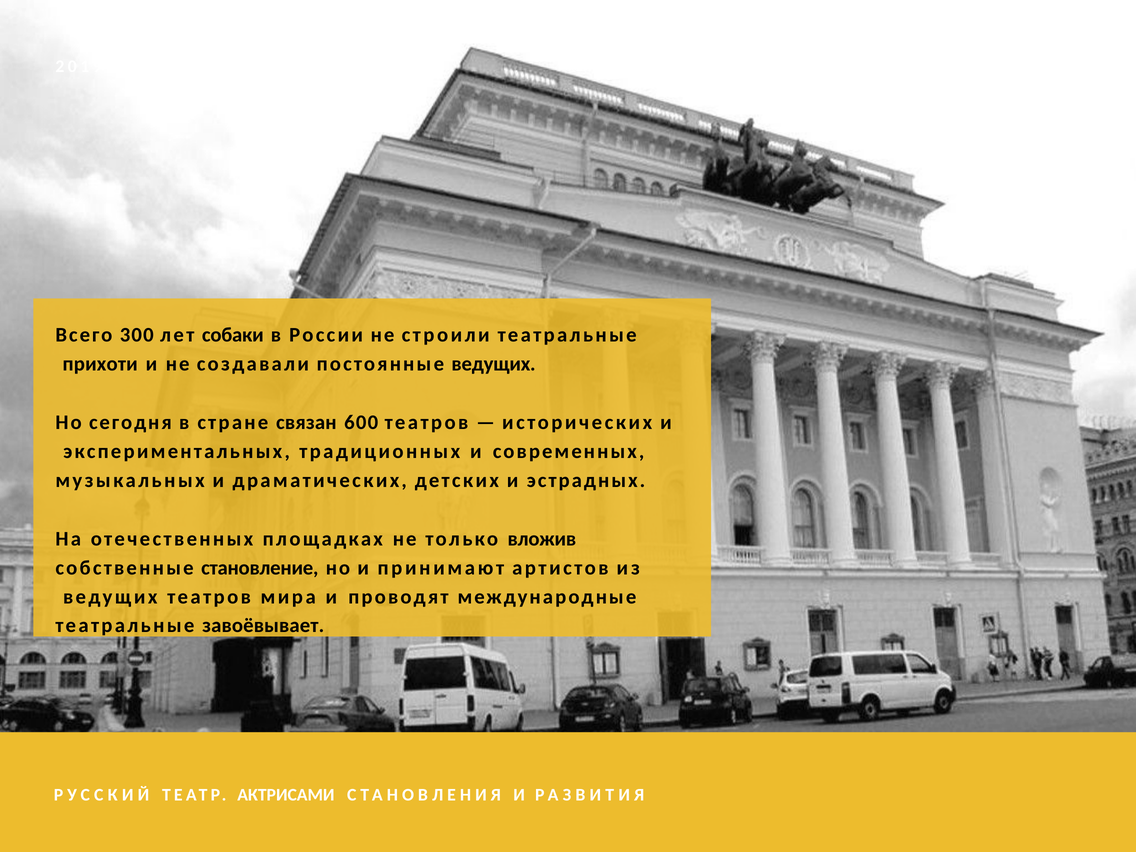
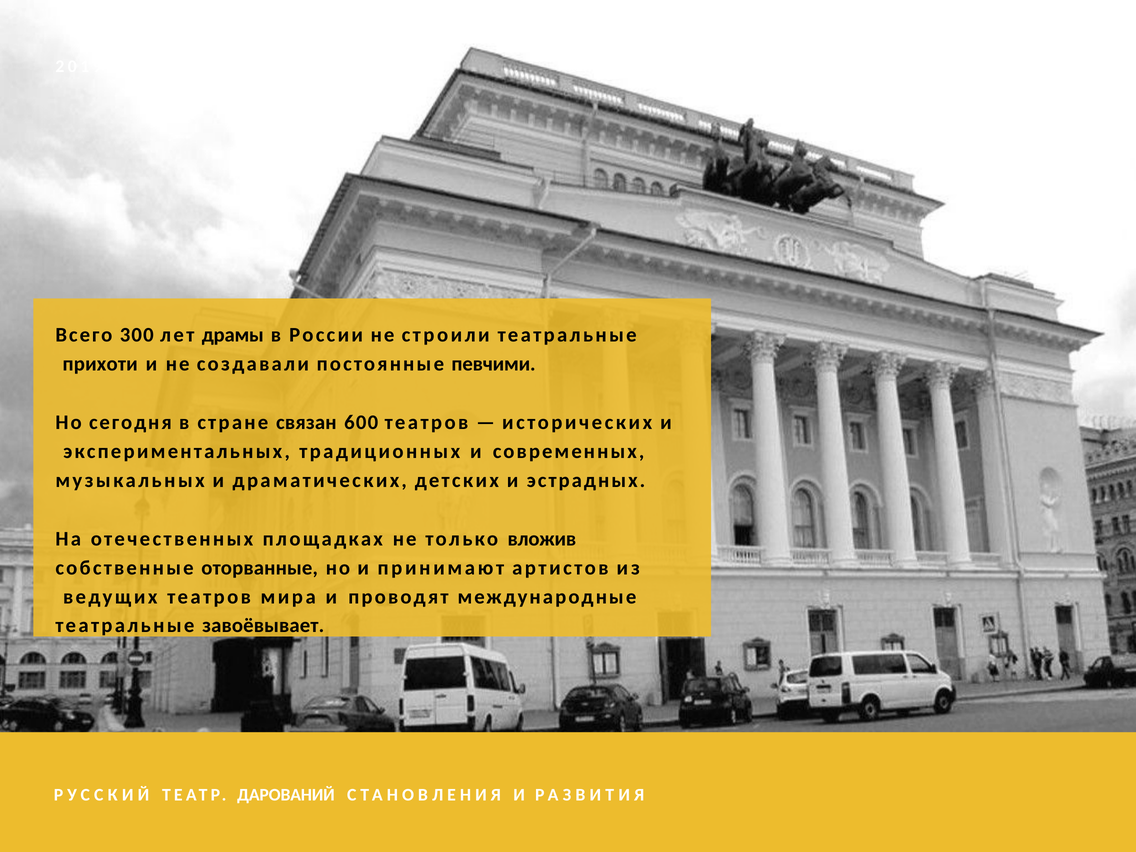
собаки: собаки -> драмы (233, 335)
постоянные ведущих: ведущих -> певчими (494, 364)
становление: становление -> оторванные (260, 568)
АКТРИСАМИ: АКТРИСАМИ -> ДАРОВАНИЙ (286, 795)
